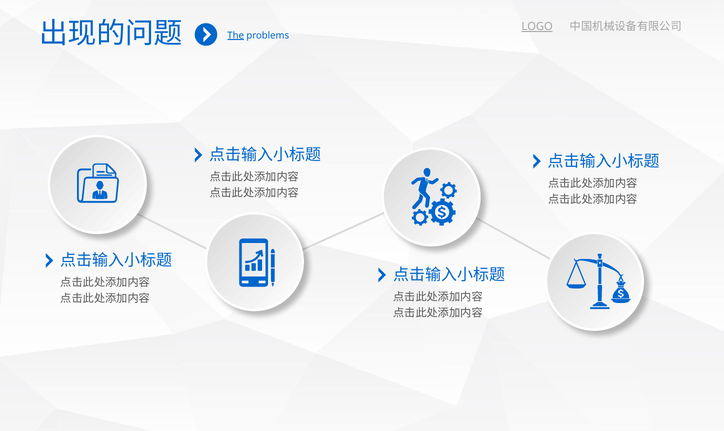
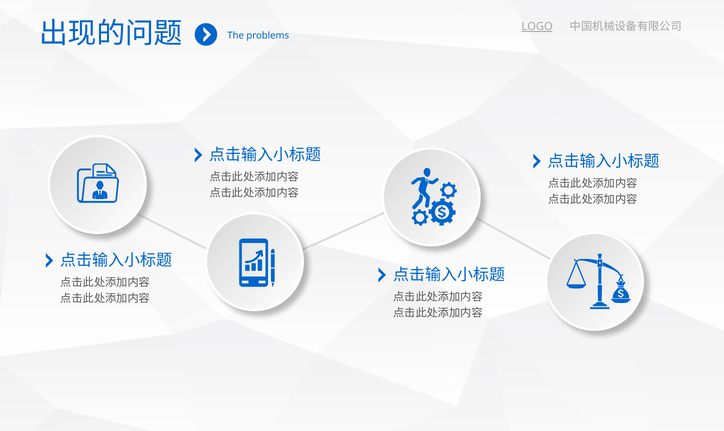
The underline: present -> none (236, 35)
